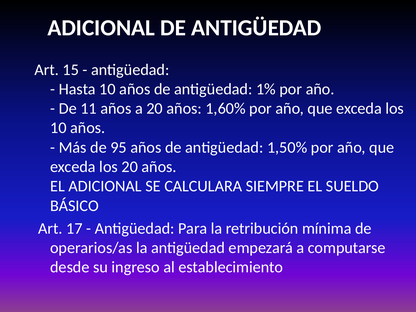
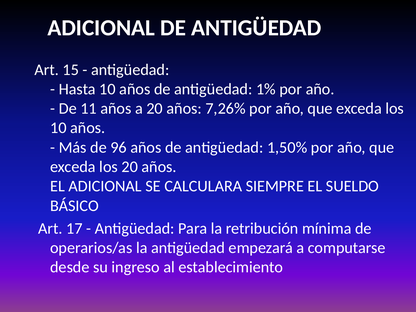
1,60%: 1,60% -> 7,26% (226, 109)
95: 95 -> 96 (119, 147)
